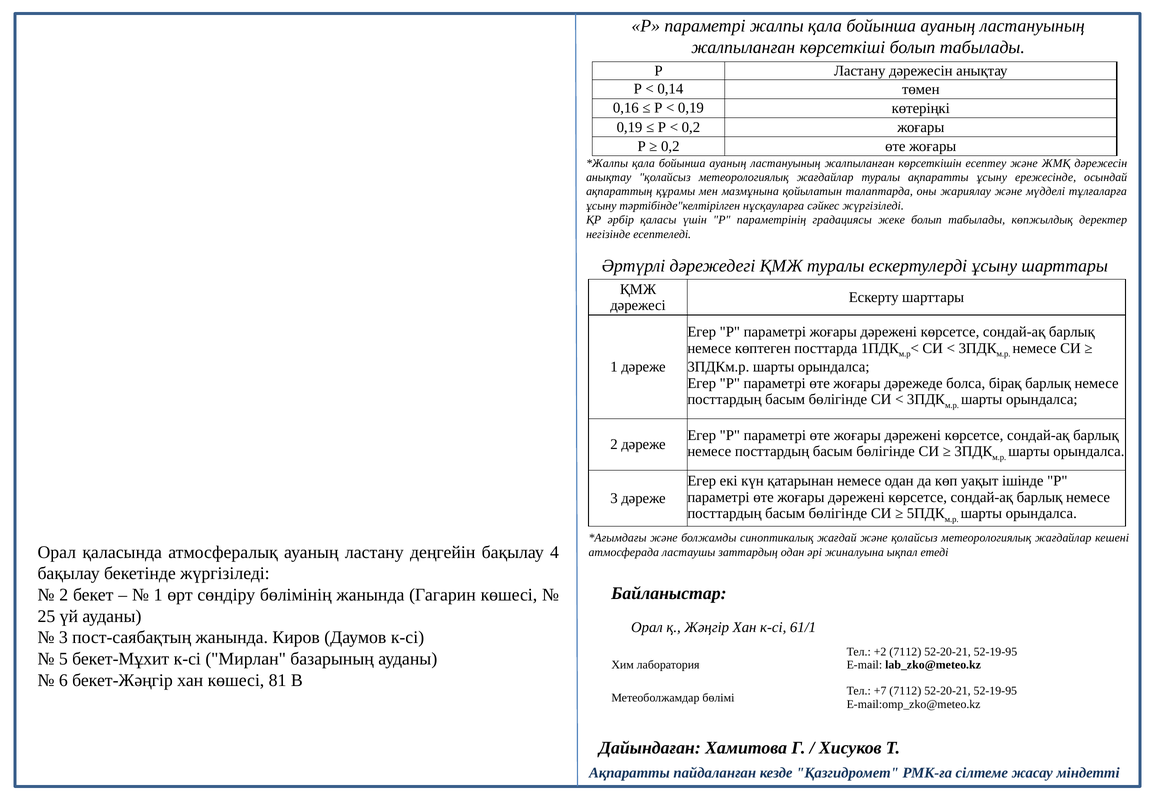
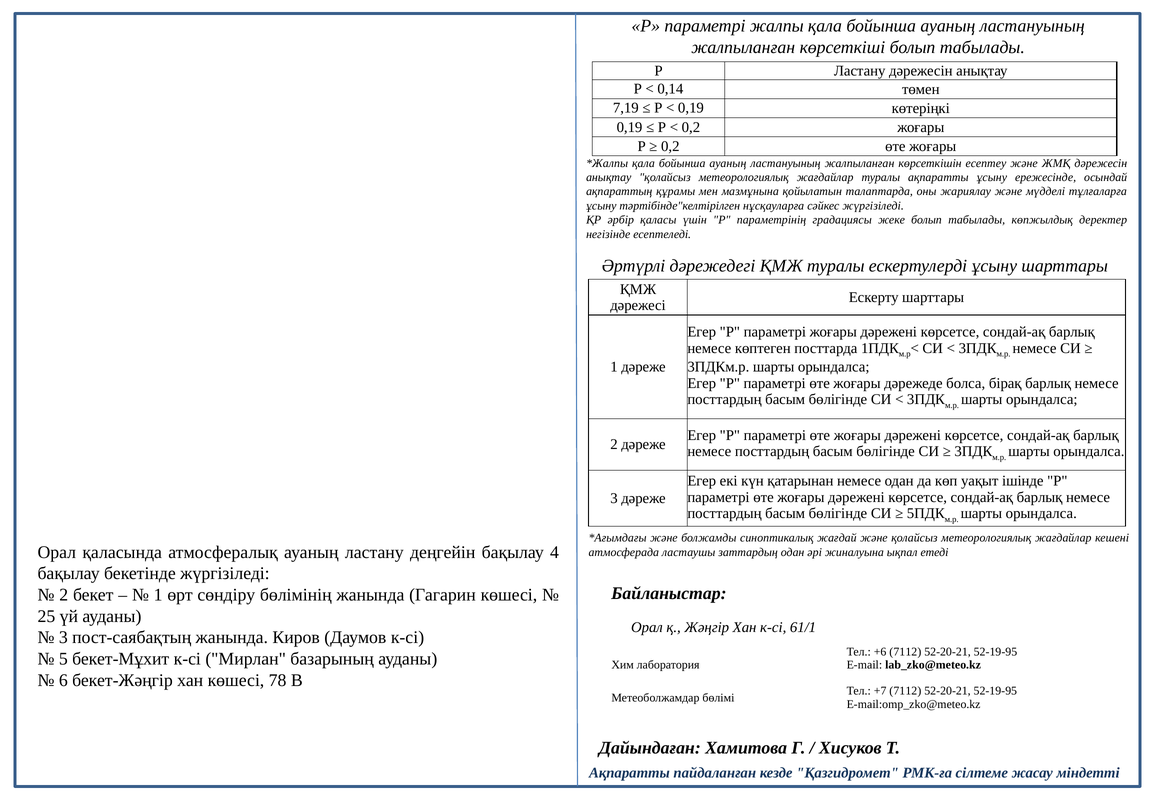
0,16: 0,16 -> 7,19 (626, 108)
+2: +2 -> +6 (880, 652)
81: 81 -> 78 (278, 680)
